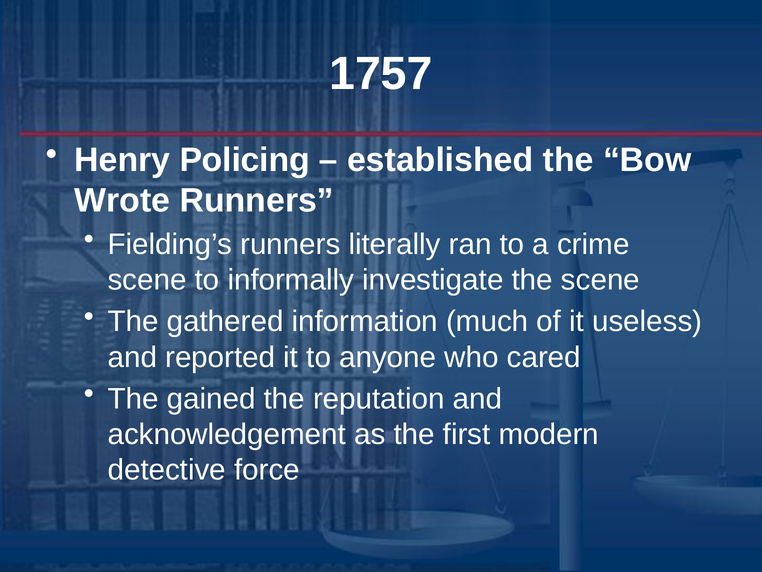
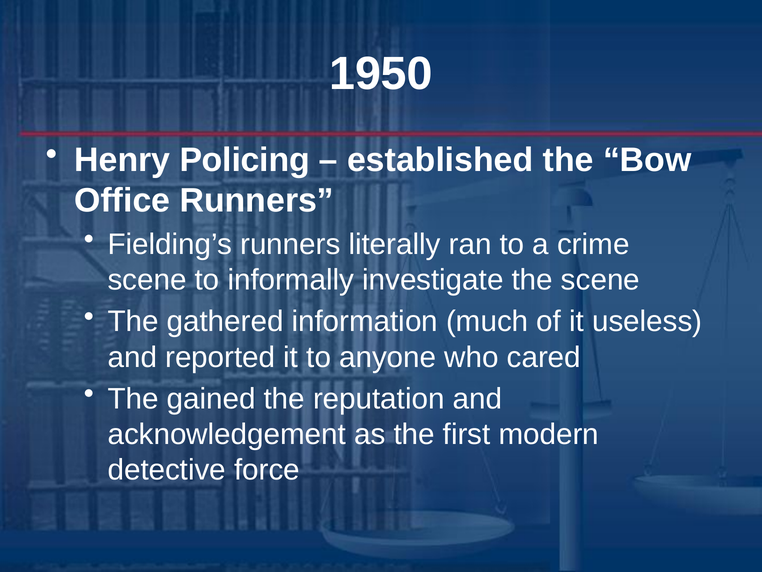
1757: 1757 -> 1950 (381, 74)
Wrote: Wrote -> Office (122, 201)
